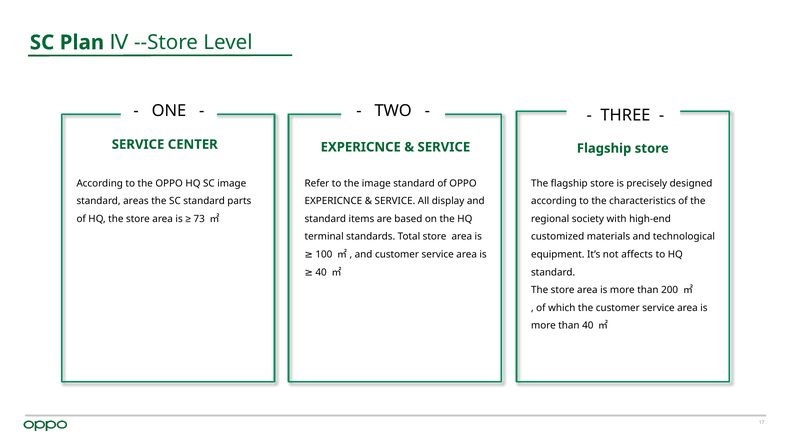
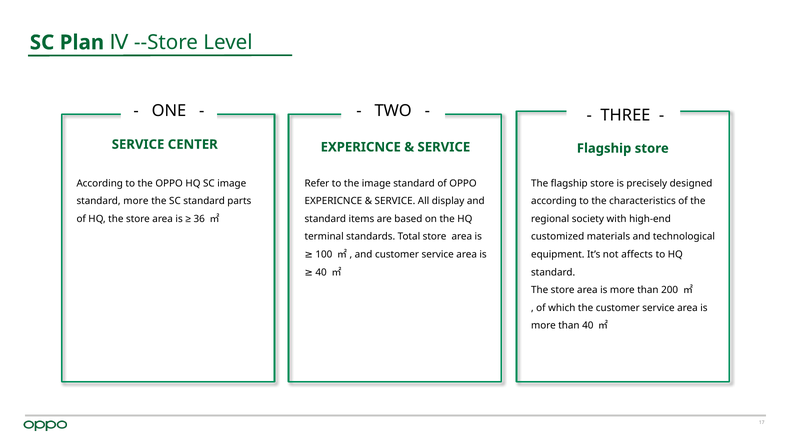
standard areas: areas -> more (136, 201)
73: 73 -> 36 (199, 219)
